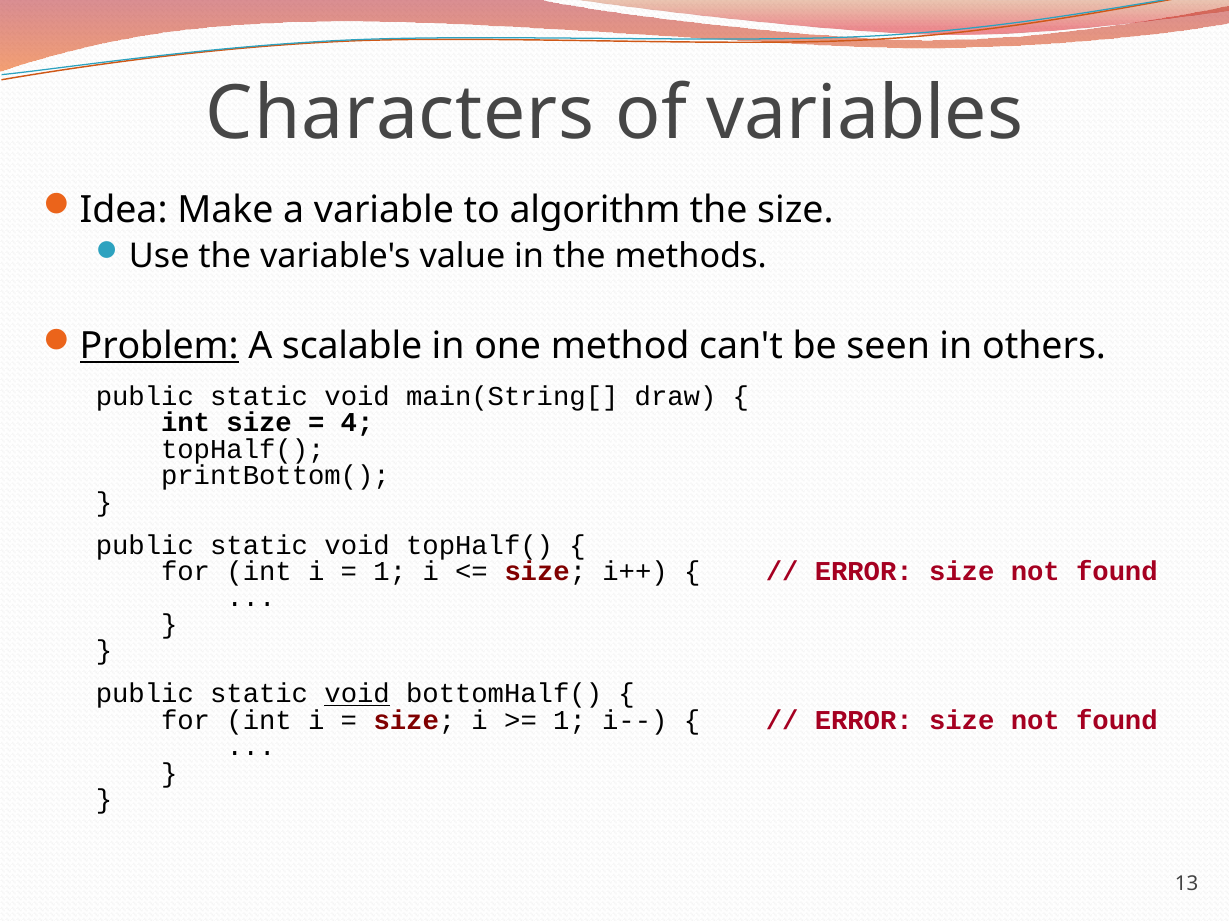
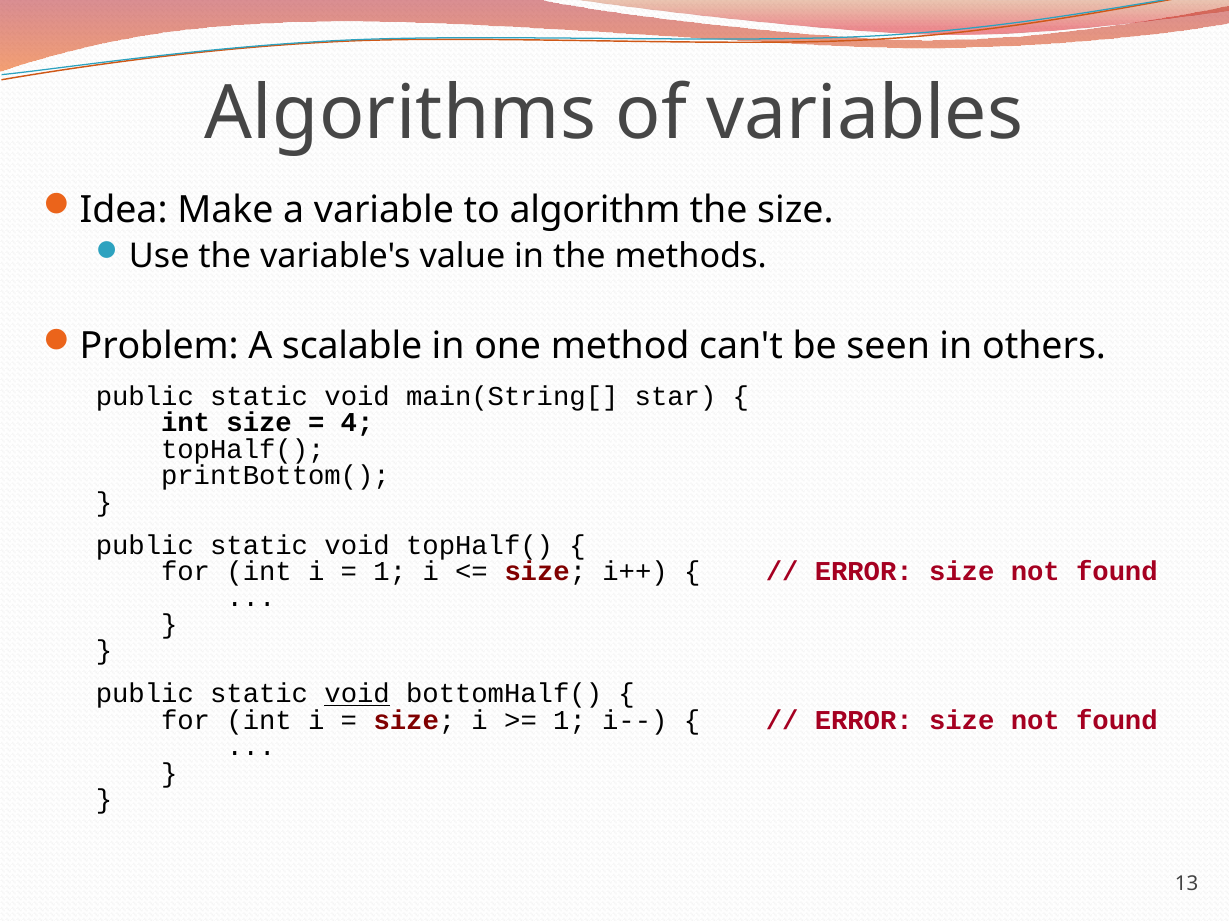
Characters: Characters -> Algorithms (400, 114)
Problem underline: present -> none (159, 346)
draw: draw -> star (676, 397)
